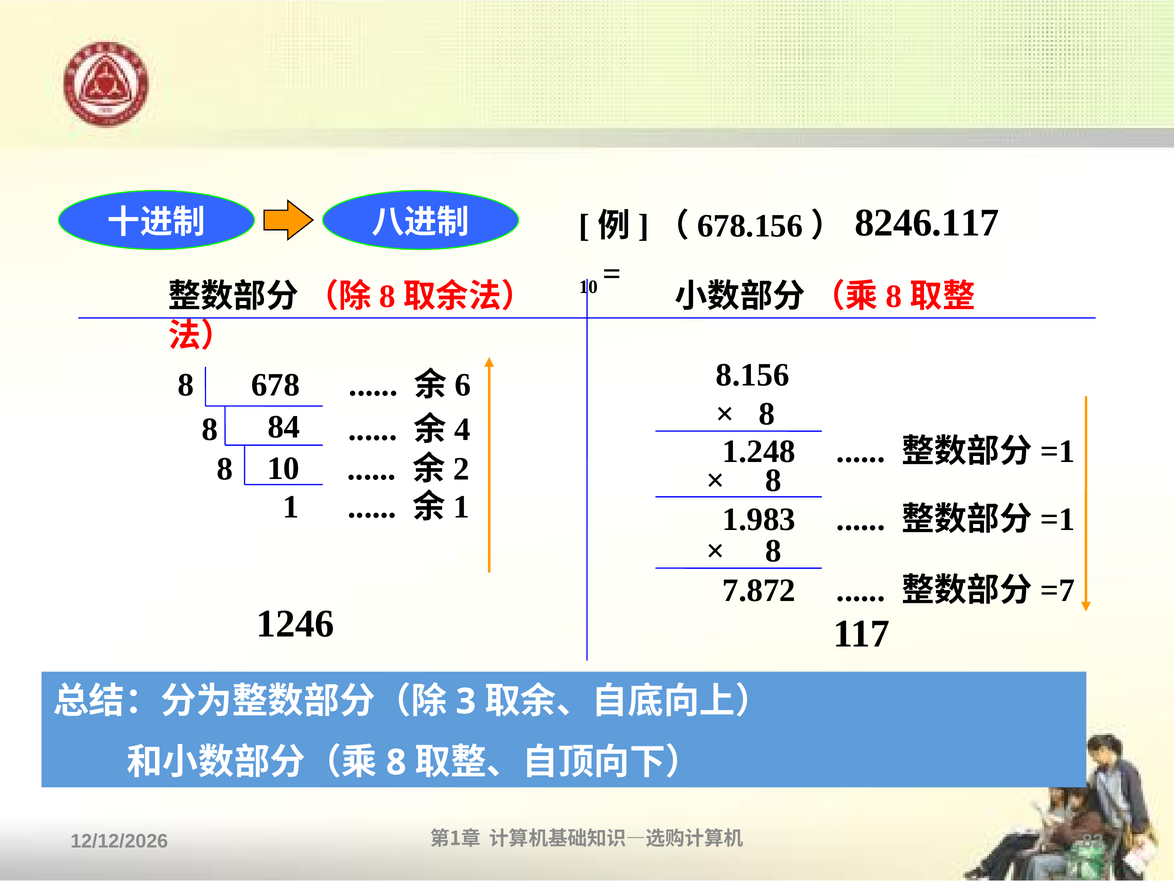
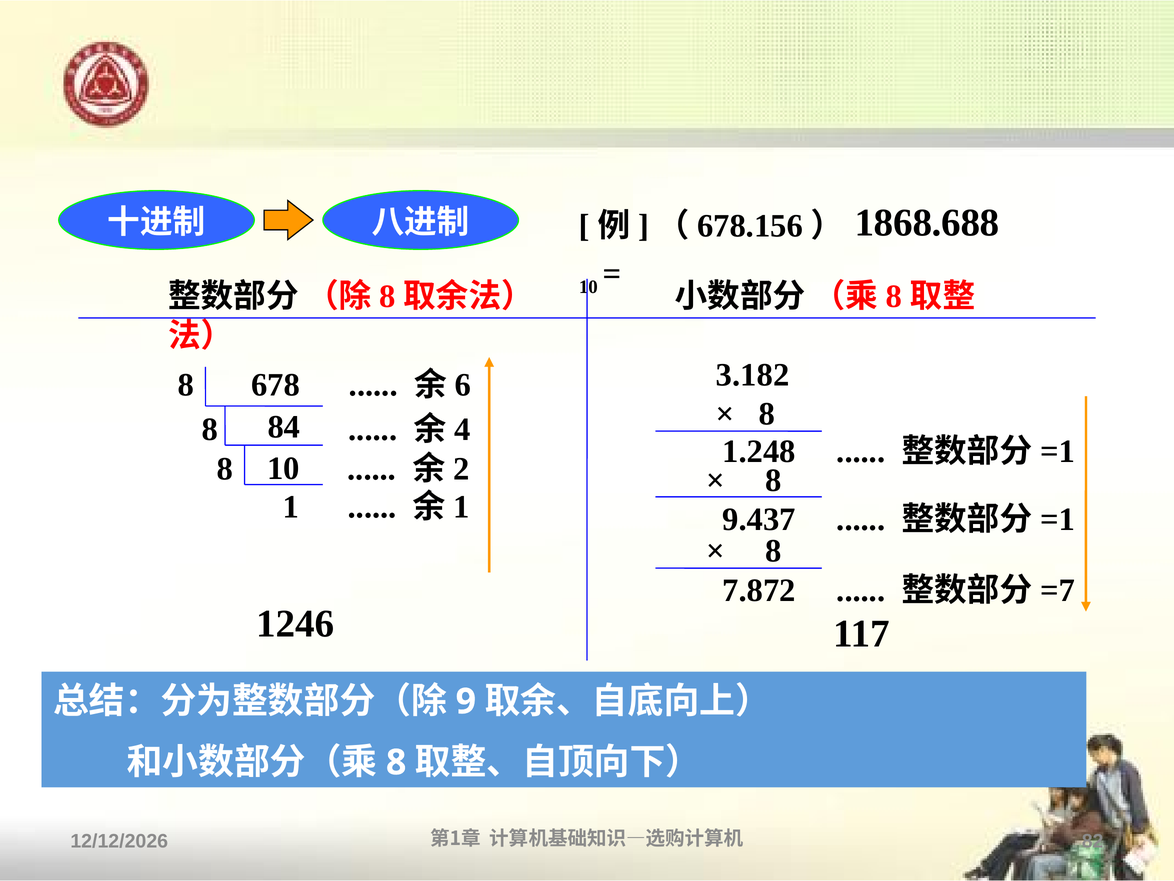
8246.117: 8246.117 -> 1868.688 (927, 223)
8.156: 8.156 -> 3.182 (753, 375)
1.983: 1.983 -> 9.437 (759, 519)
3: 3 -> 9 (466, 701)
